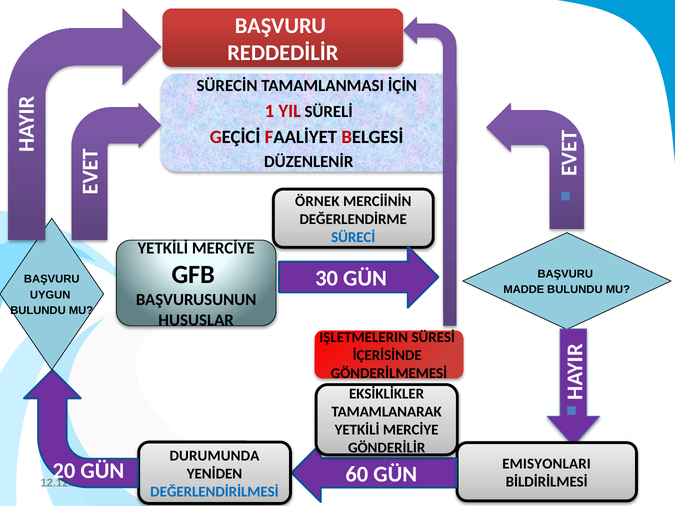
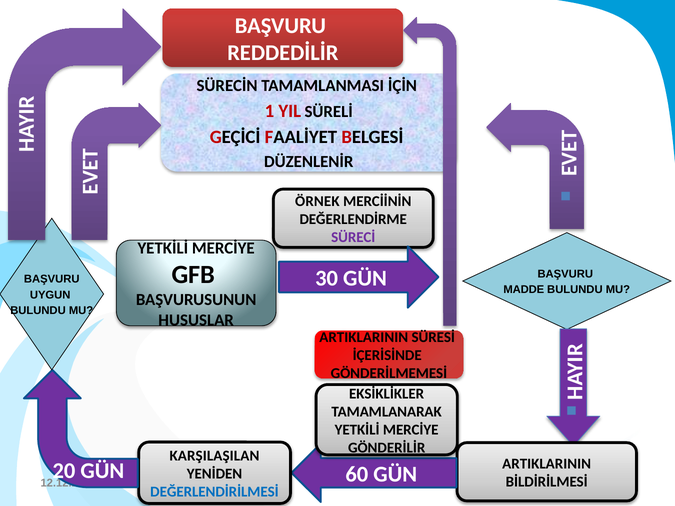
SÜRECİ colour: blue -> purple (353, 237)
IŞLETMELERIN: IŞLETMELERIN -> ARTIKLARININ (364, 338)
DURUMUNDA: DURUMUNDA -> KARŞILAŞILAN (214, 456)
EMISYONLARI: EMISYONLARI -> ARTIKLARININ (547, 464)
